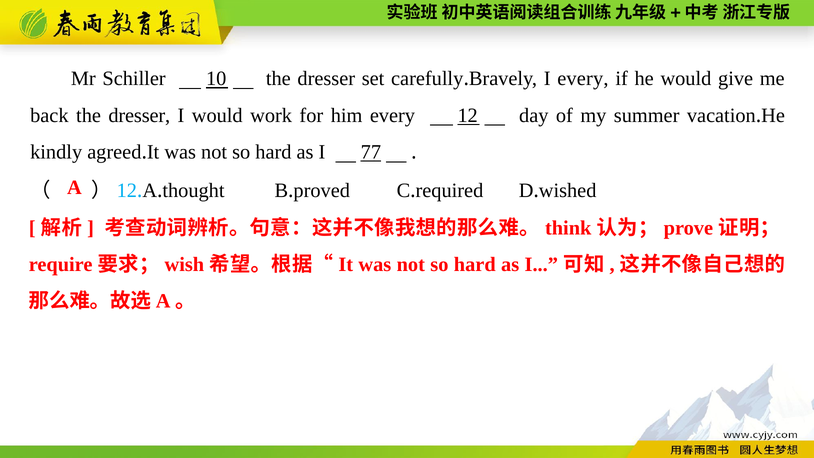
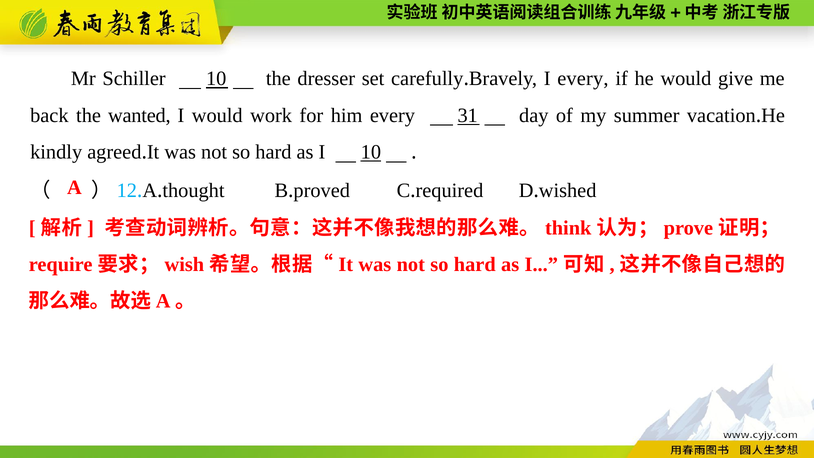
back the dresser: dresser -> wanted (139, 115)
12: 12 -> 31 (468, 115)
I 77: 77 -> 10 (371, 152)
